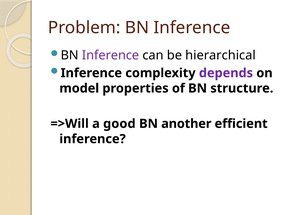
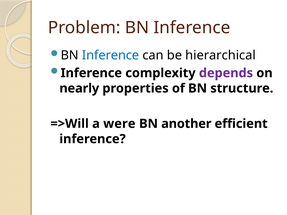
Inference colour: purple -> blue (111, 55)
model: model -> nearly (79, 88)
good: good -> were (119, 124)
